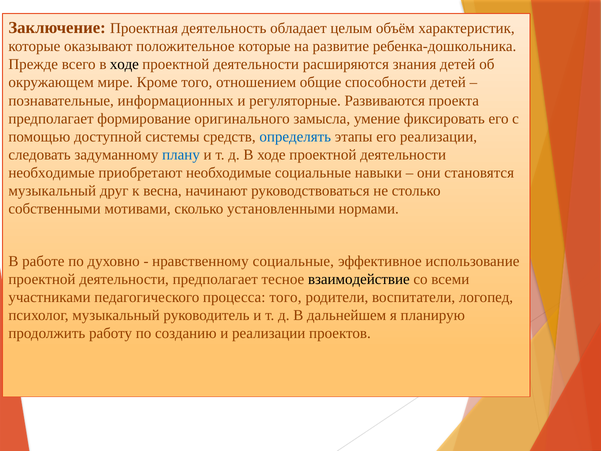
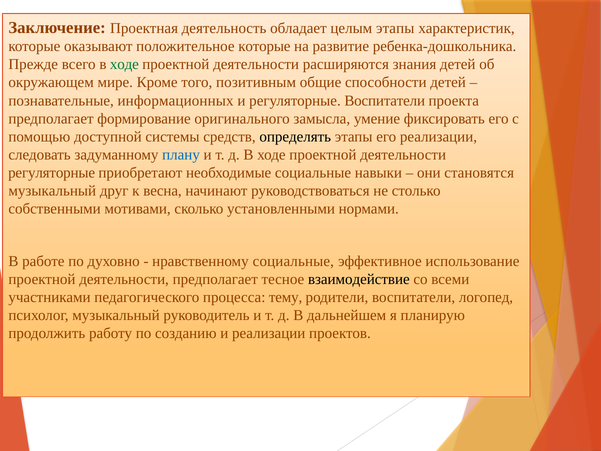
целым объём: объём -> этапы (395, 28)
ходе colour: black -> green (124, 64)
отношением: отношением -> позитивным (256, 82)
регуляторные Развиваются: Развиваются -> Воспитатели (385, 101)
определять colour: blue -> black (295, 137)
необходимые: необходимые -> регуляторные (52, 173)
процесса того: того -> тему (286, 297)
